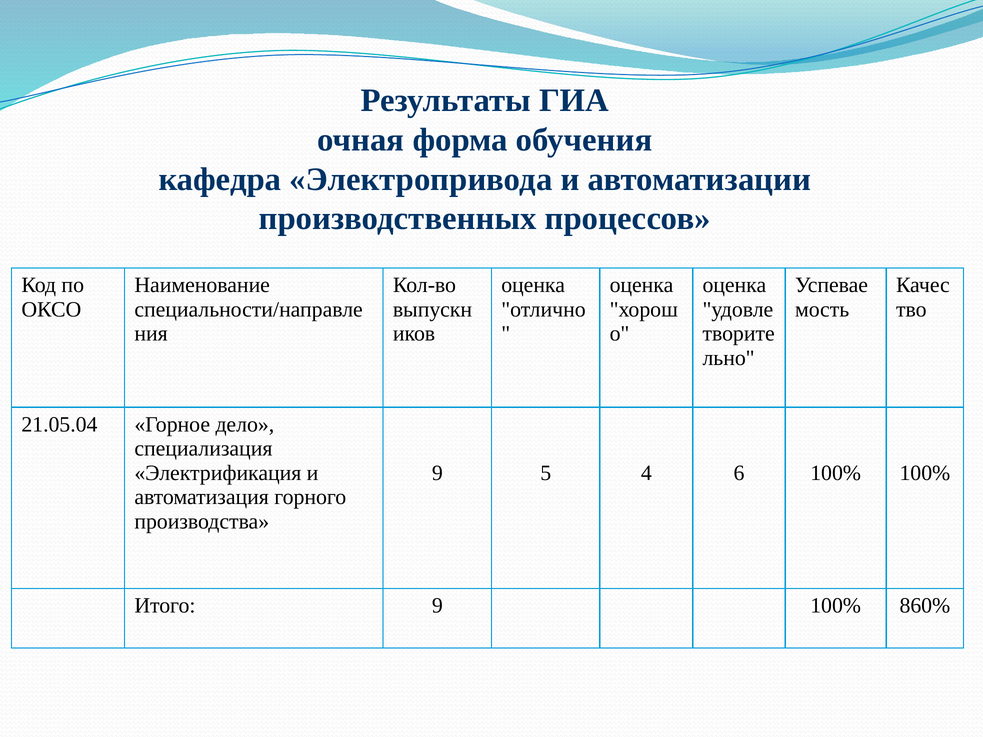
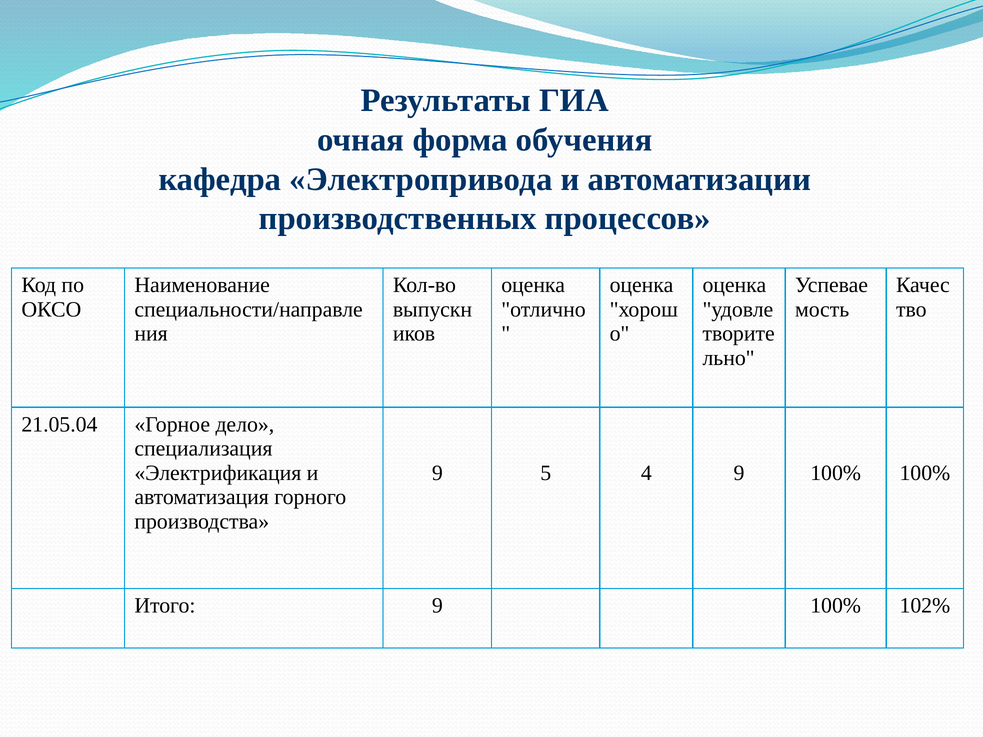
4 6: 6 -> 9 (739, 473)
860%: 860% -> 102% (925, 606)
